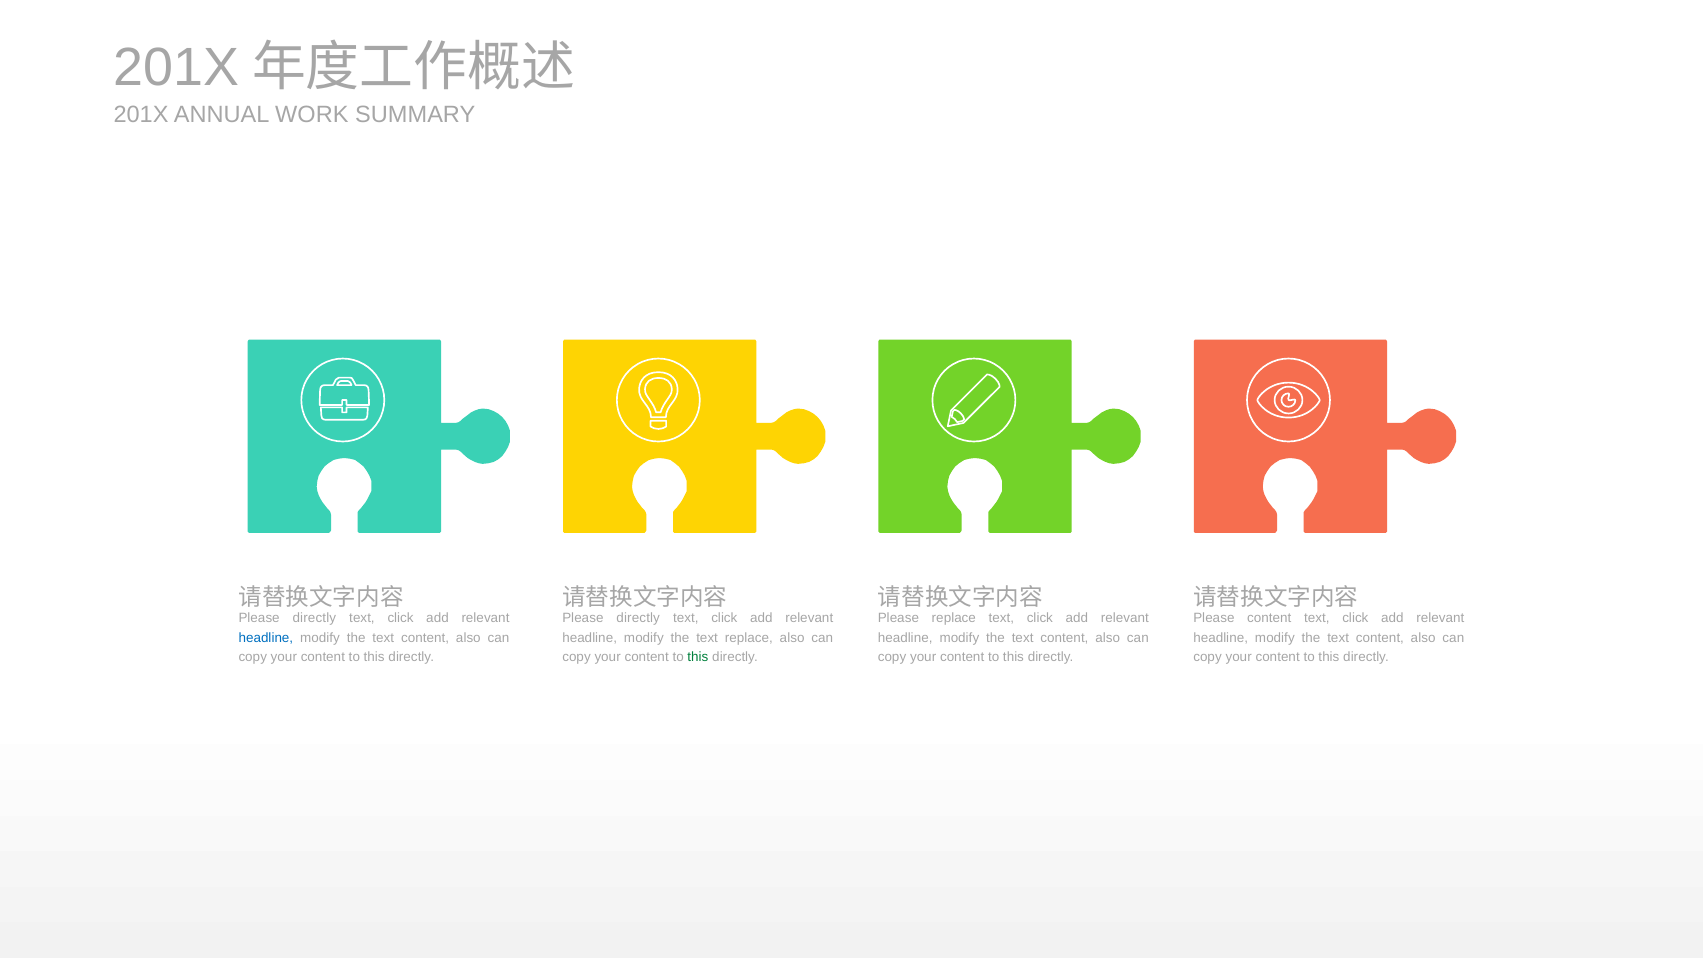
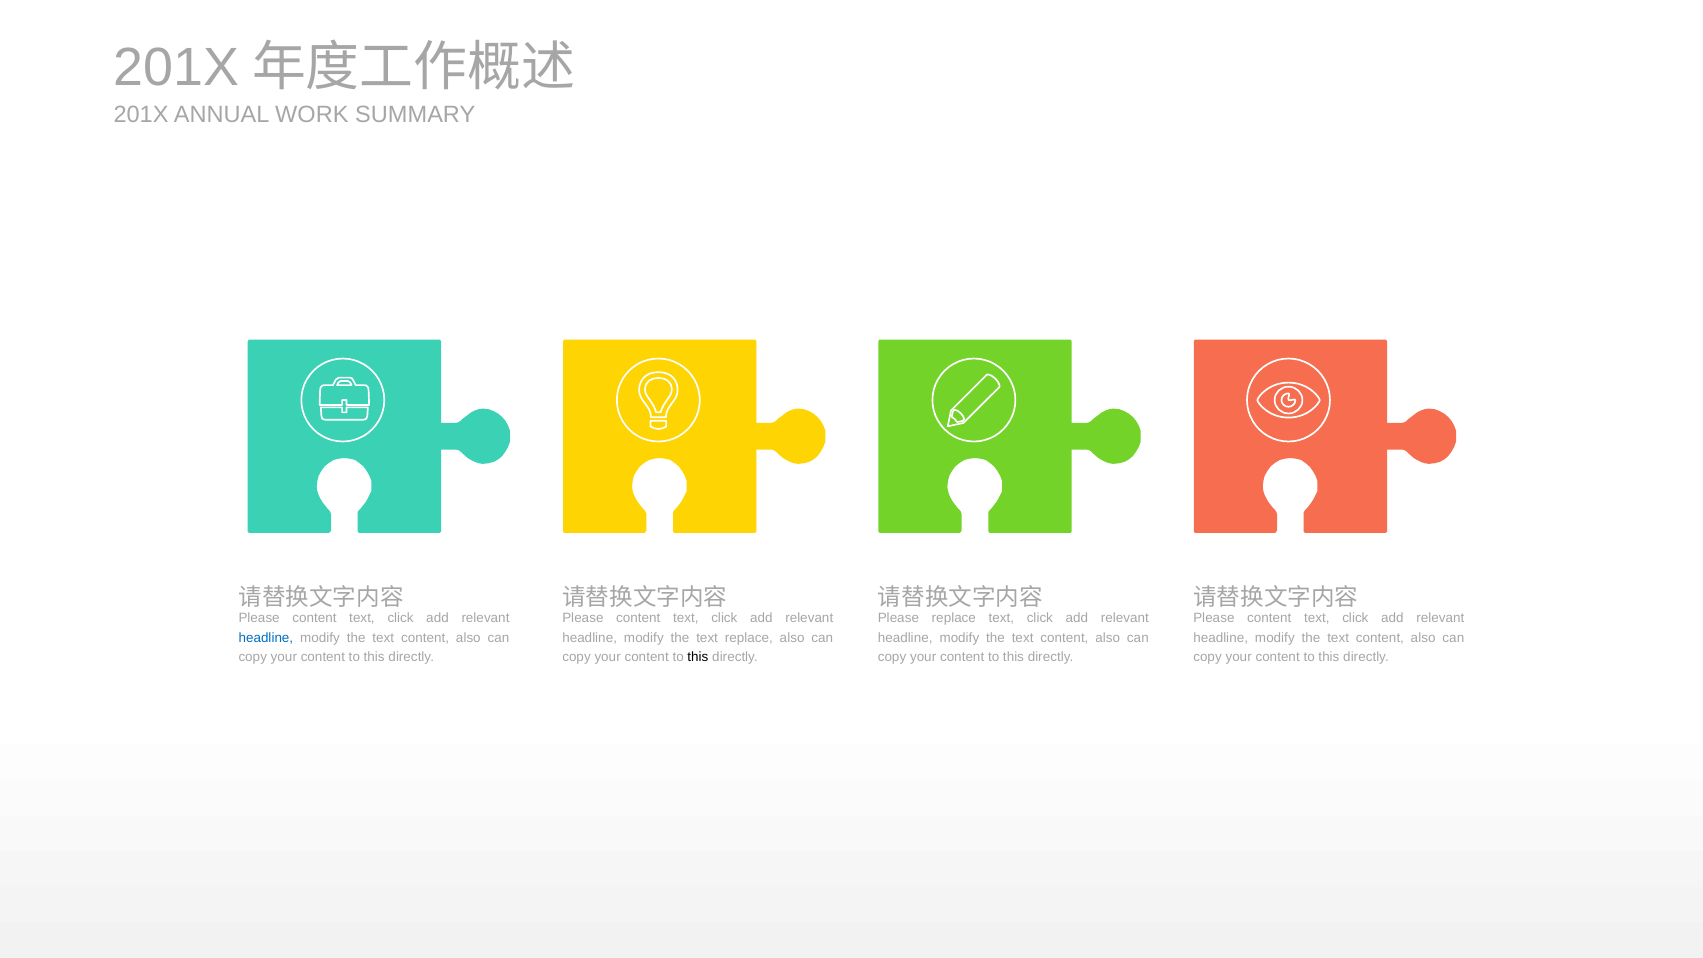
directly: directly -> content (314, 618)
directly: directly -> content (638, 618)
this colour: green -> black (698, 657)
